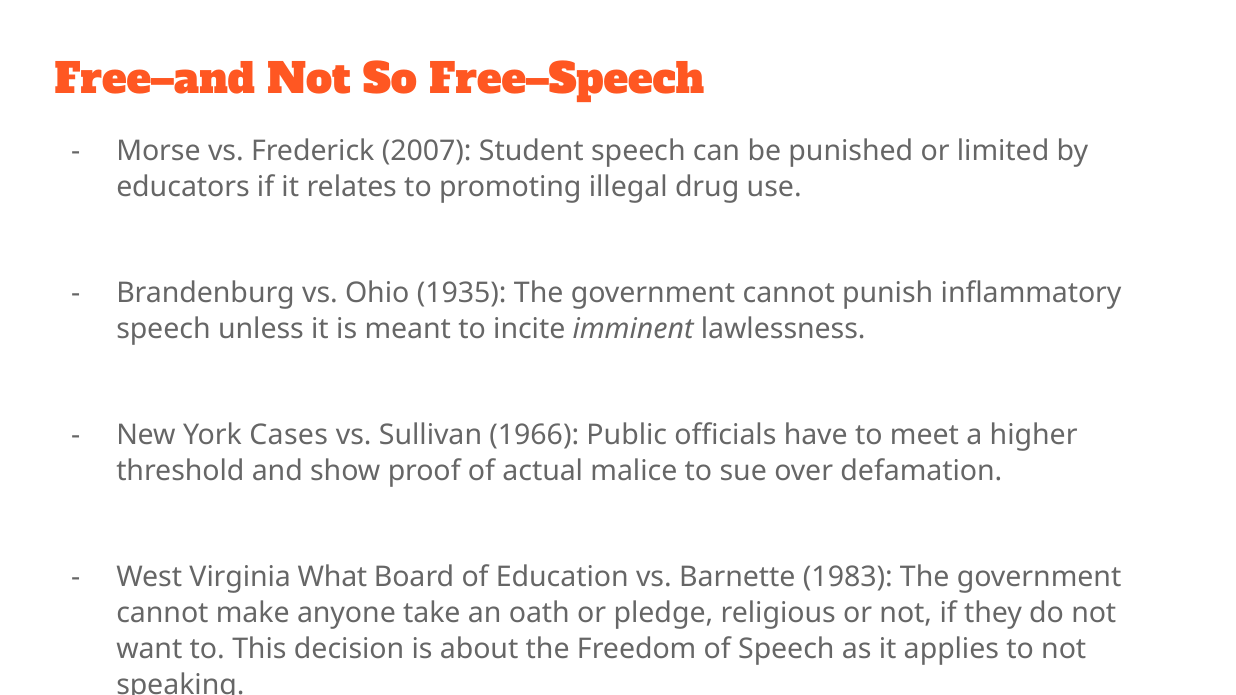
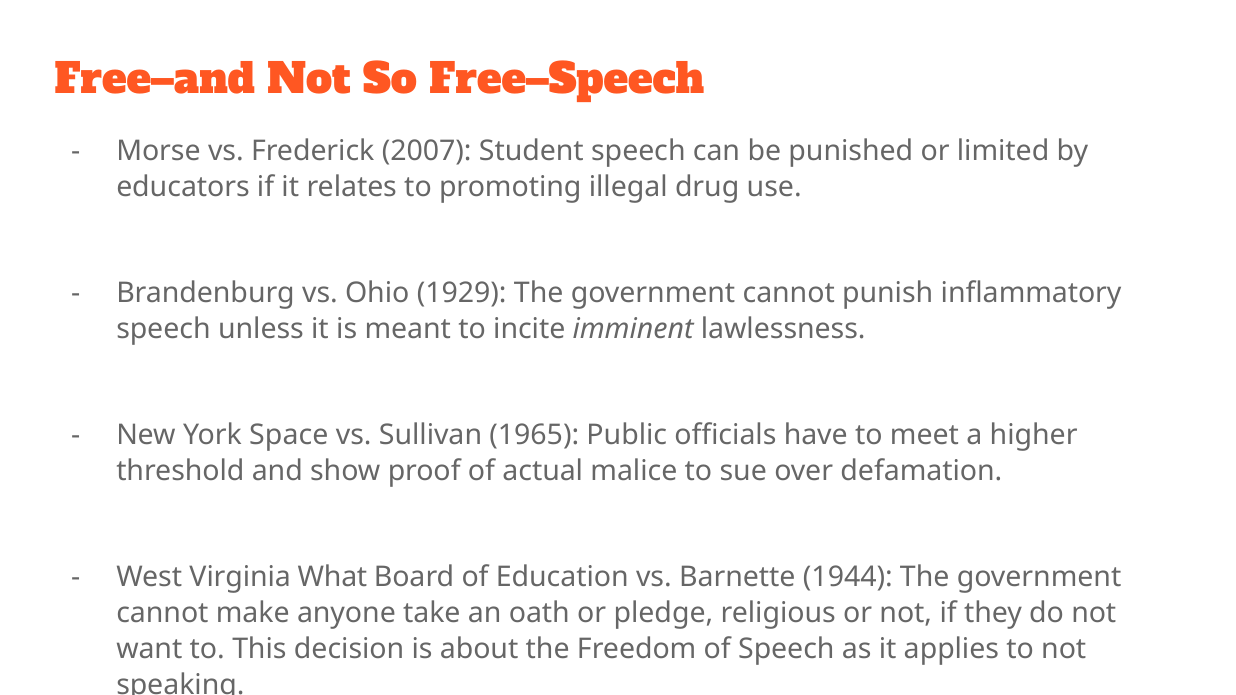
1935: 1935 -> 1929 (462, 293)
Cases: Cases -> Space (289, 436)
1966: 1966 -> 1965 (534, 436)
1983: 1983 -> 1944 (848, 578)
